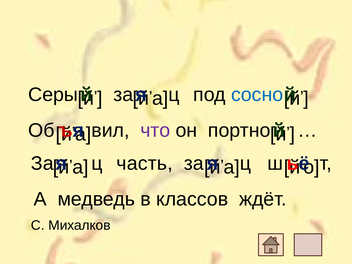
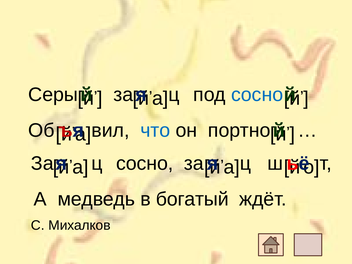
что colour: purple -> blue (155, 130)
ц часть: часть -> сосно (145, 163)
классов: классов -> богатый (192, 199)
